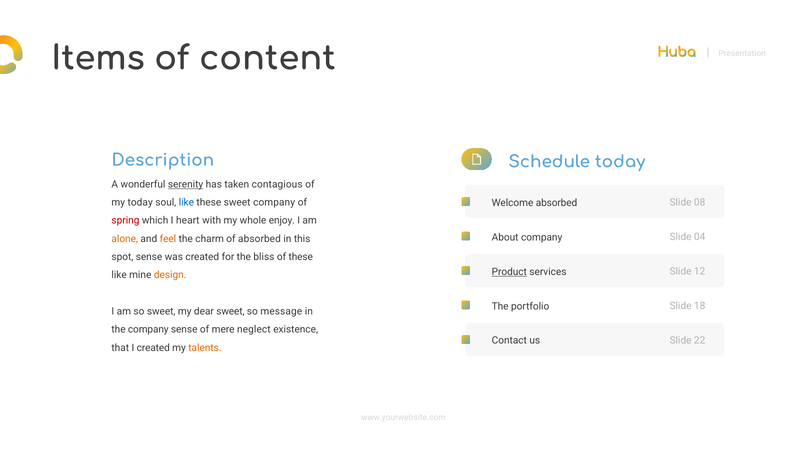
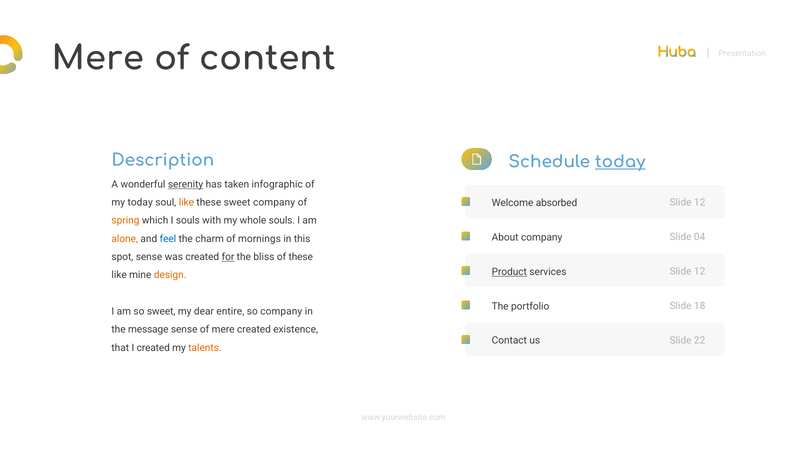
Items: Items -> Mere (98, 58)
today underline: none -> present (620, 162)
contagious: contagious -> infographic (277, 184)
like colour: blue -> orange (186, 202)
08: 08 -> 12 (700, 203)
spring colour: red -> orange (125, 221)
I heart: heart -> souls (188, 221)
whole enjoy: enjoy -> souls (282, 221)
feel colour: orange -> blue (168, 239)
of absorbed: absorbed -> mornings (259, 239)
for underline: none -> present (228, 257)
dear sweet: sweet -> entire (230, 311)
so message: message -> company (281, 311)
the company: company -> message (148, 329)
mere neglect: neglect -> created (254, 329)
